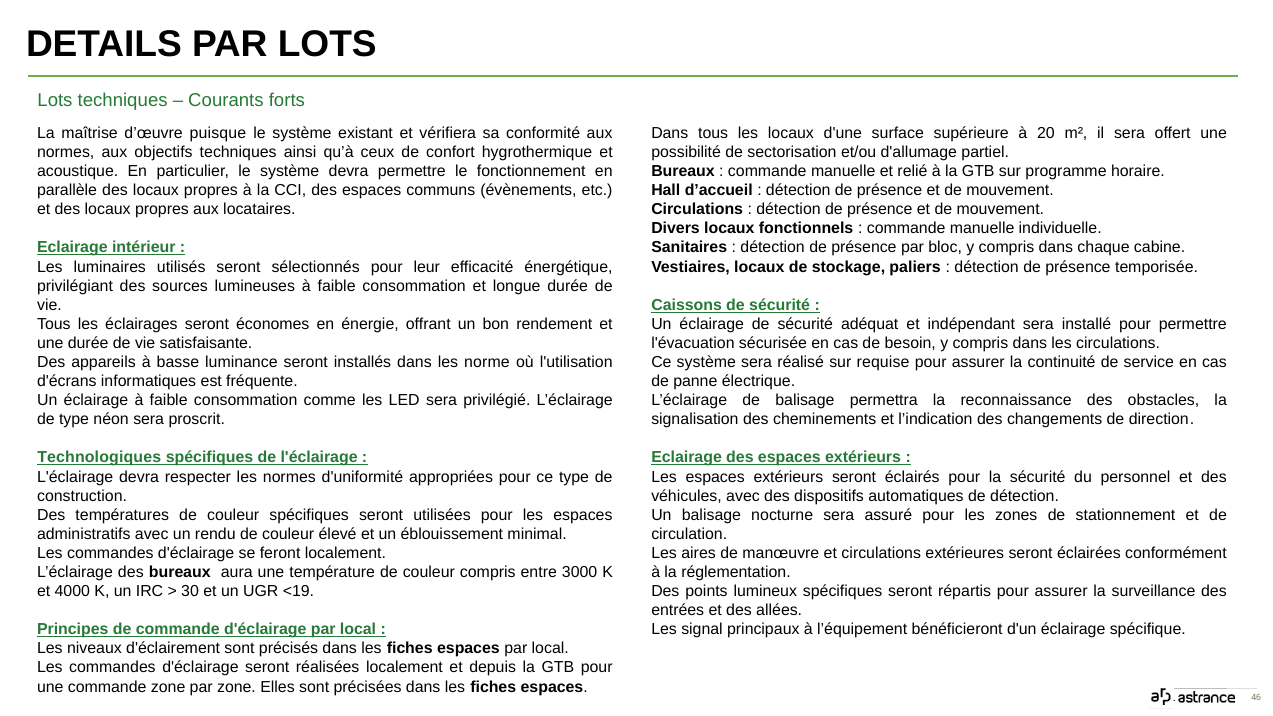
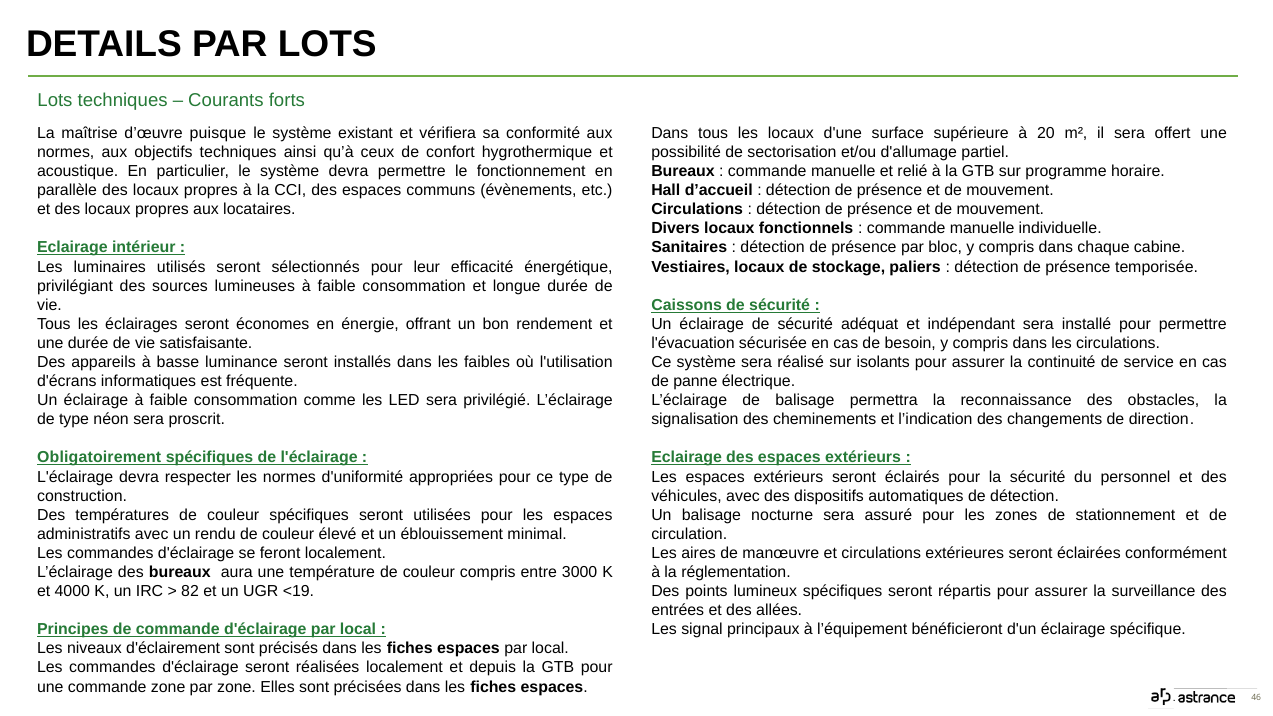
norme: norme -> faibles (487, 362)
requise: requise -> isolants (883, 362)
Technologiques: Technologiques -> Obligatoirement (99, 458)
30: 30 -> 82 (190, 591)
